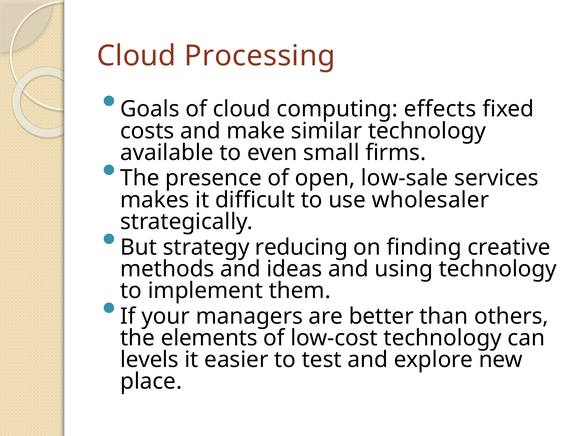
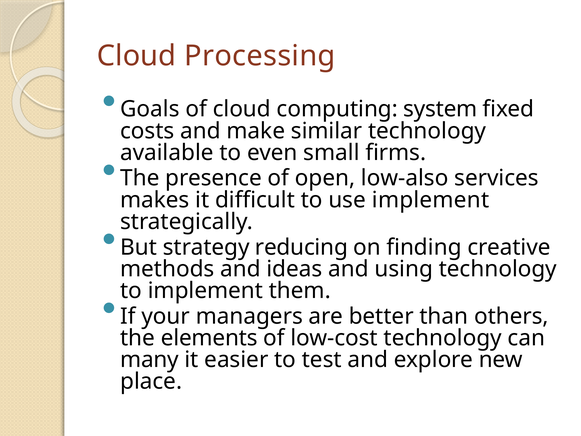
effects: effects -> system (440, 109)
low-sale: low-sale -> low-also (405, 178)
use wholesaler: wholesaler -> implement (431, 200)
levels: levels -> many (150, 359)
